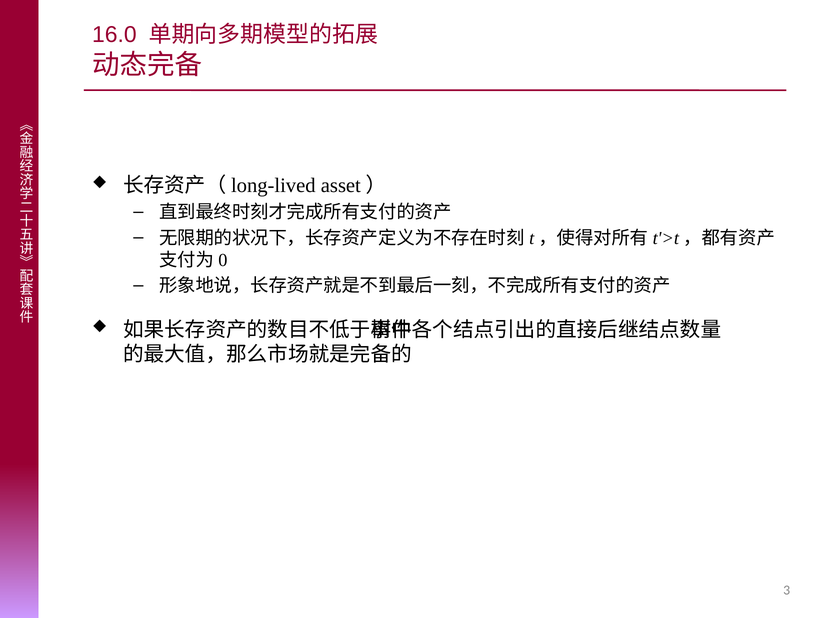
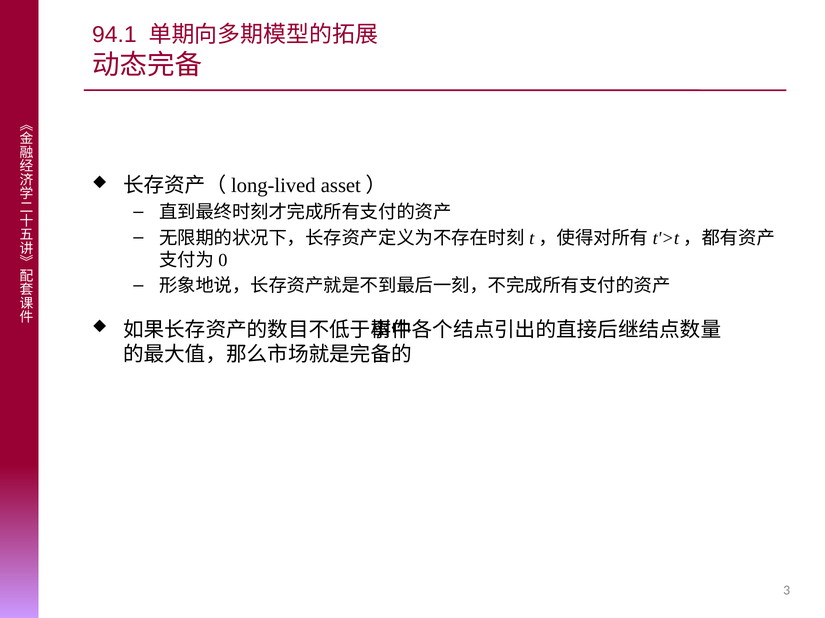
16.0: 16.0 -> 94.1 (114, 34)
